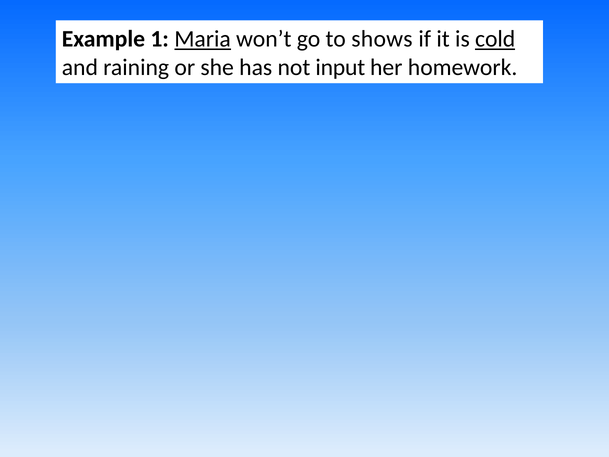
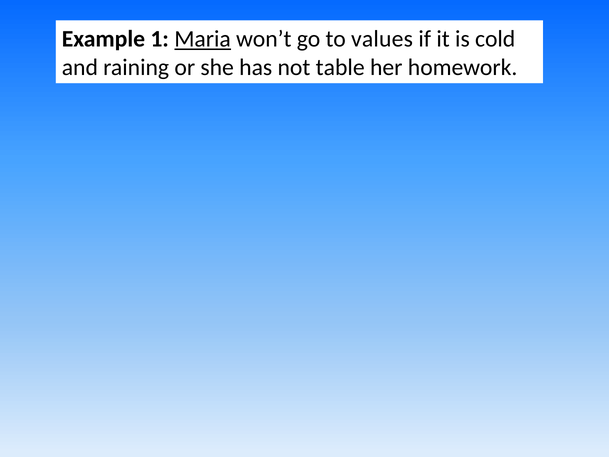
shows: shows -> values (382, 39)
cold underline: present -> none (495, 39)
input: input -> table (340, 68)
